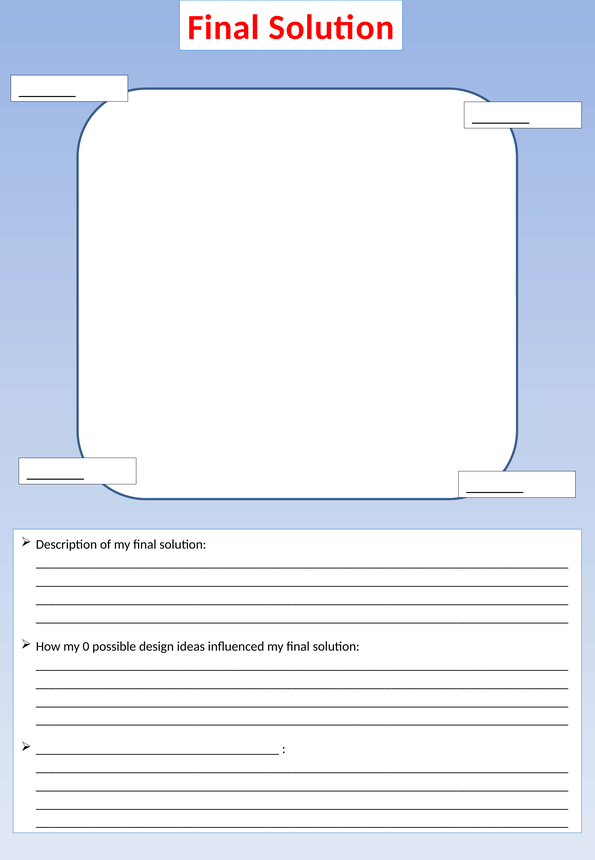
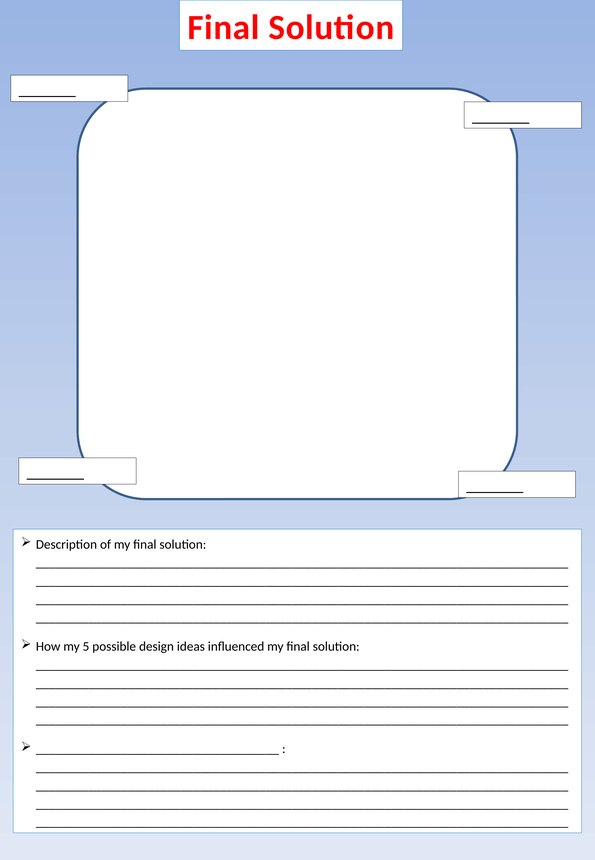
0: 0 -> 5 (86, 646)
